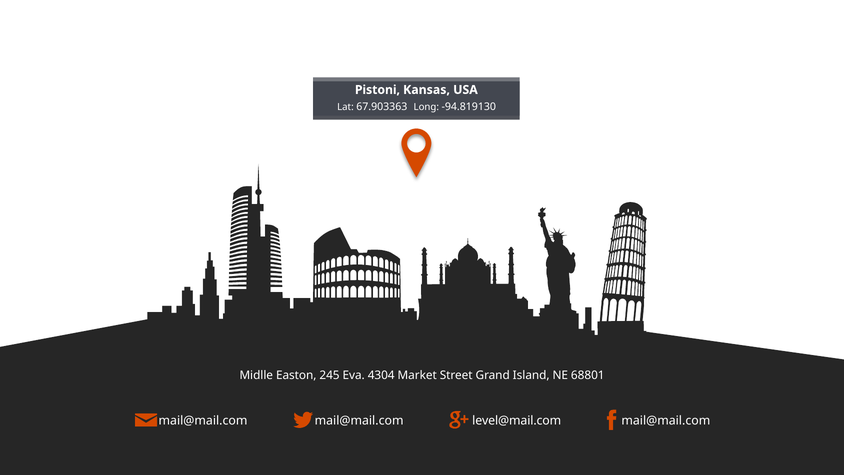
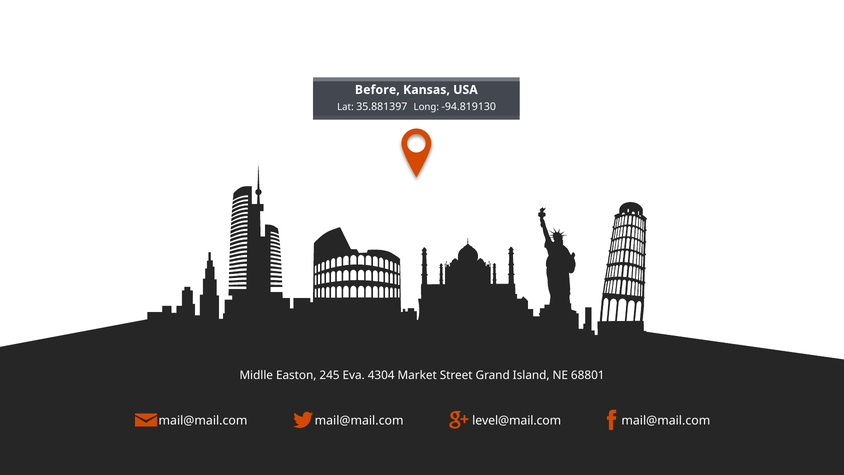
Pistoni: Pistoni -> Before (377, 90)
67.903363: 67.903363 -> 35.881397 (382, 107)
